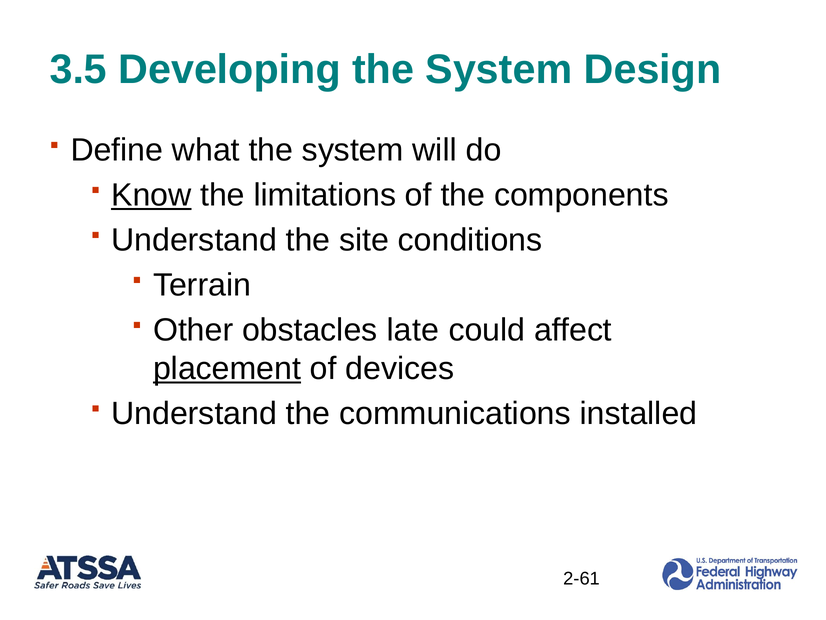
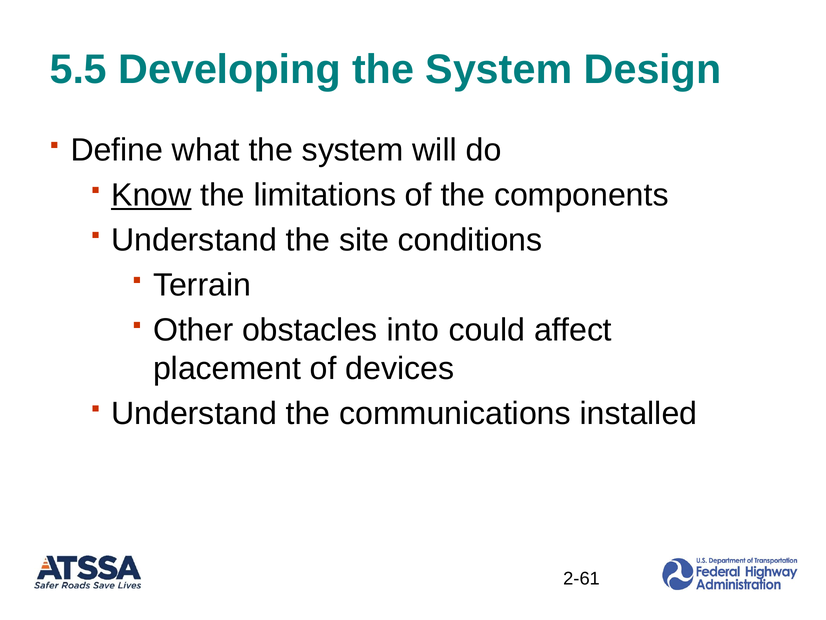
3.5: 3.5 -> 5.5 (78, 70)
late: late -> into (413, 330)
placement underline: present -> none (227, 368)
